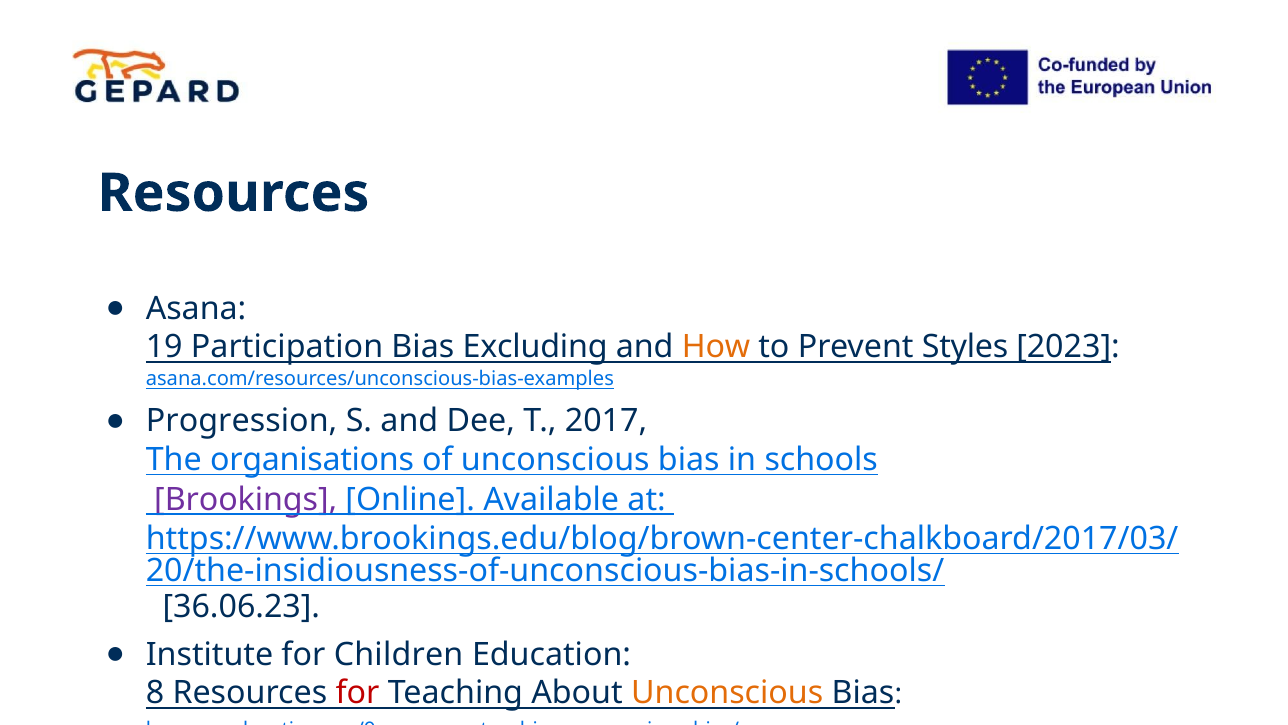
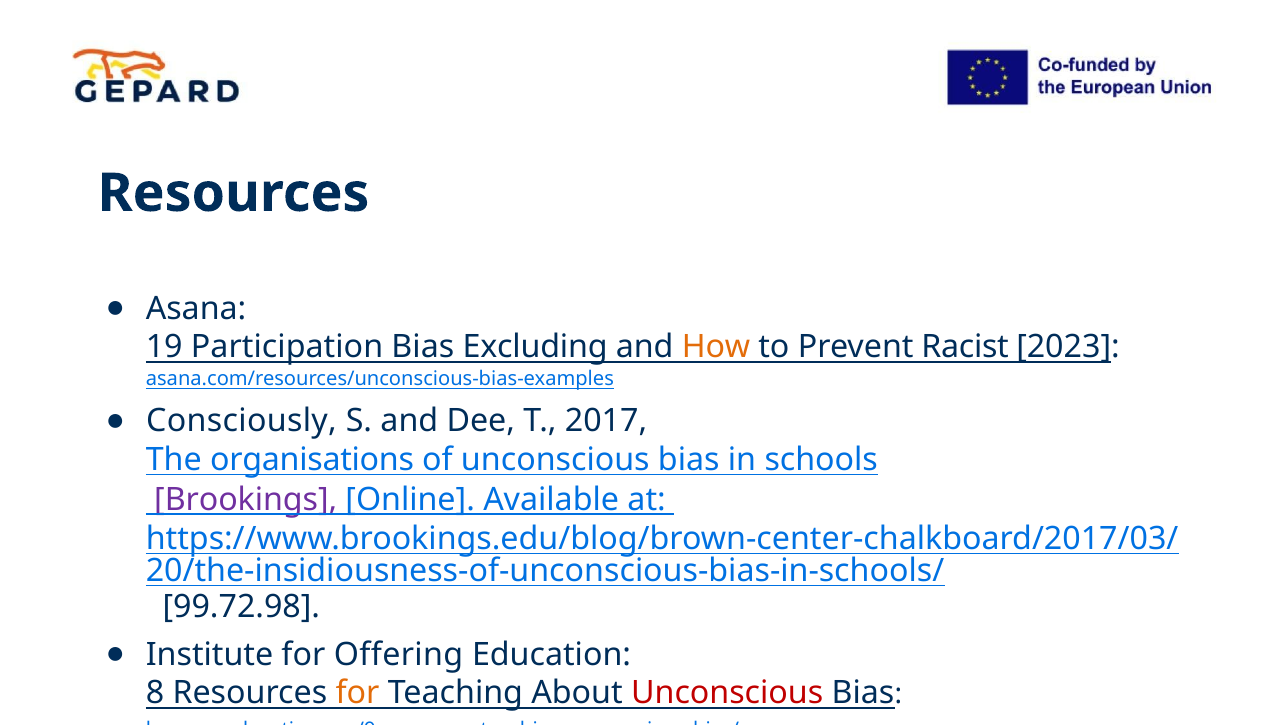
Styles: Styles -> Racist (965, 347)
Progression: Progression -> Consciously (241, 421)
36.06.23: 36.06.23 -> 99.72.98 (241, 606)
Children: Children -> Offering (399, 654)
for colour: red -> orange (358, 693)
Unconscious colour: orange -> red (727, 693)
